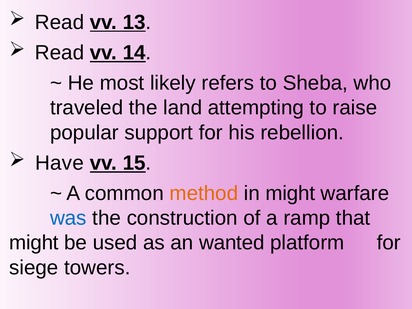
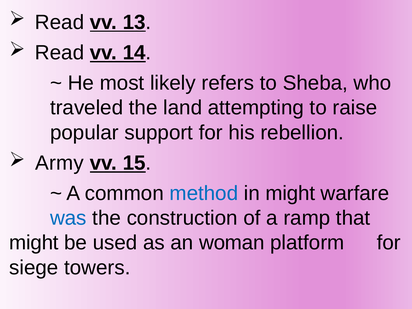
Have: Have -> Army (59, 163)
method colour: orange -> blue (204, 193)
wanted: wanted -> woman (232, 243)
